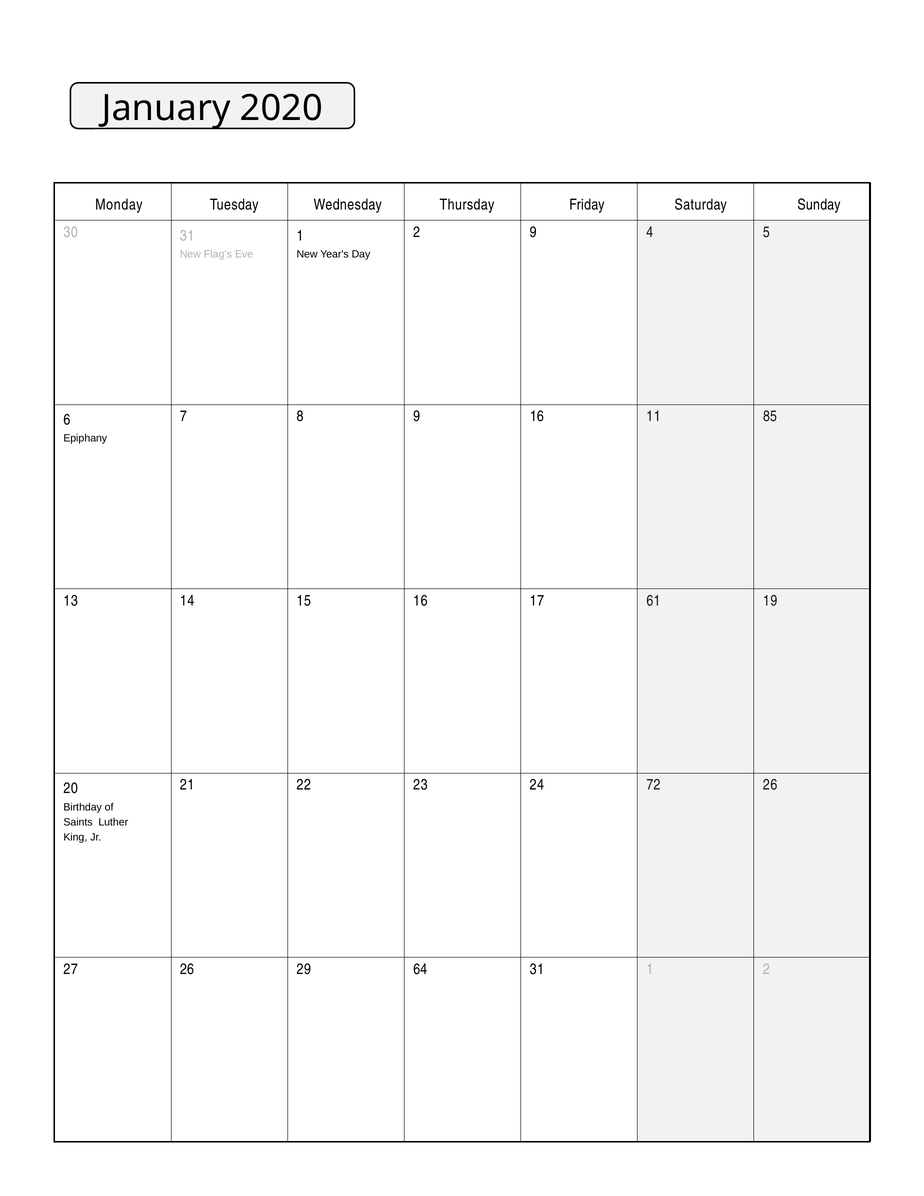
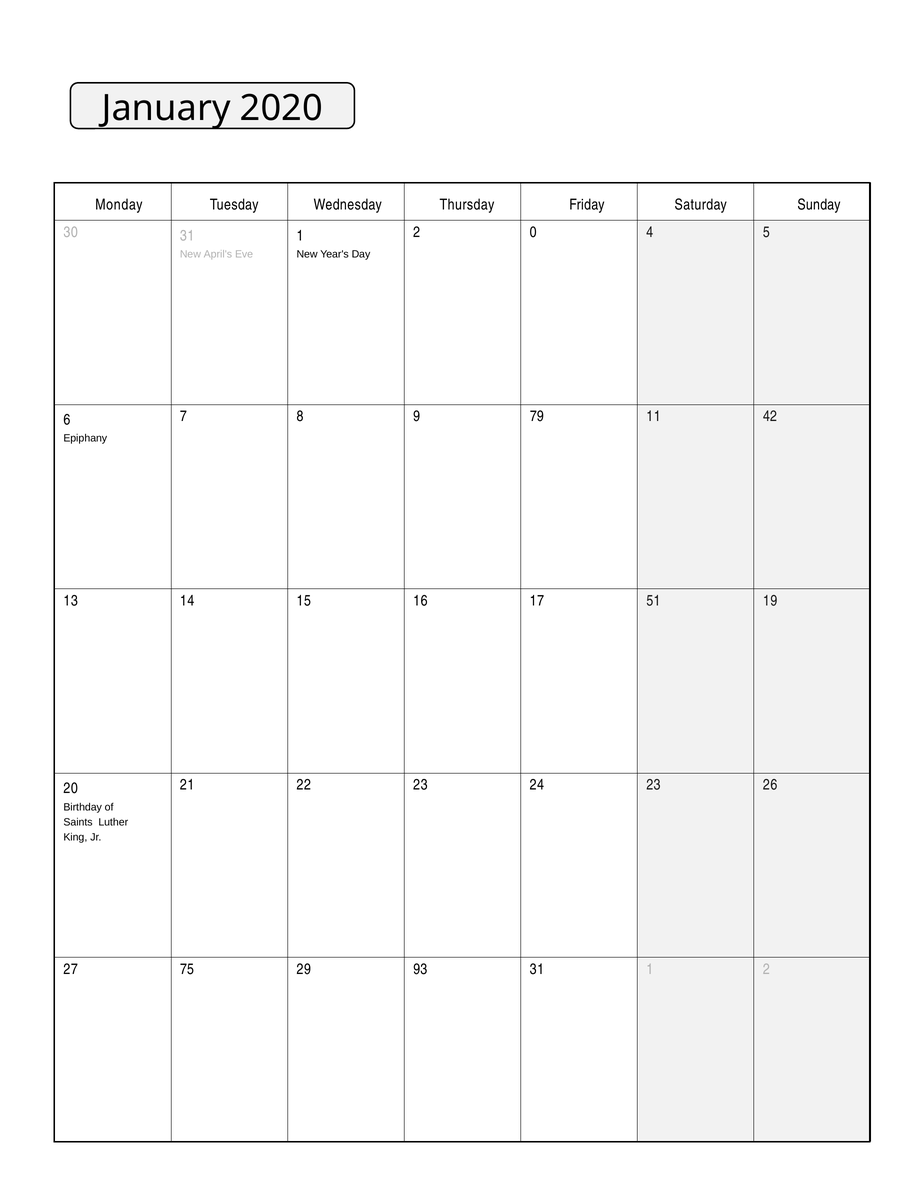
2 9: 9 -> 0 (533, 232)
Flag's: Flag's -> April's (218, 254)
9 16: 16 -> 79 (537, 416)
85: 85 -> 42 (770, 416)
61: 61 -> 51 (653, 600)
24 72: 72 -> 23 (653, 785)
27 26: 26 -> 75 (187, 969)
64: 64 -> 93 (420, 969)
